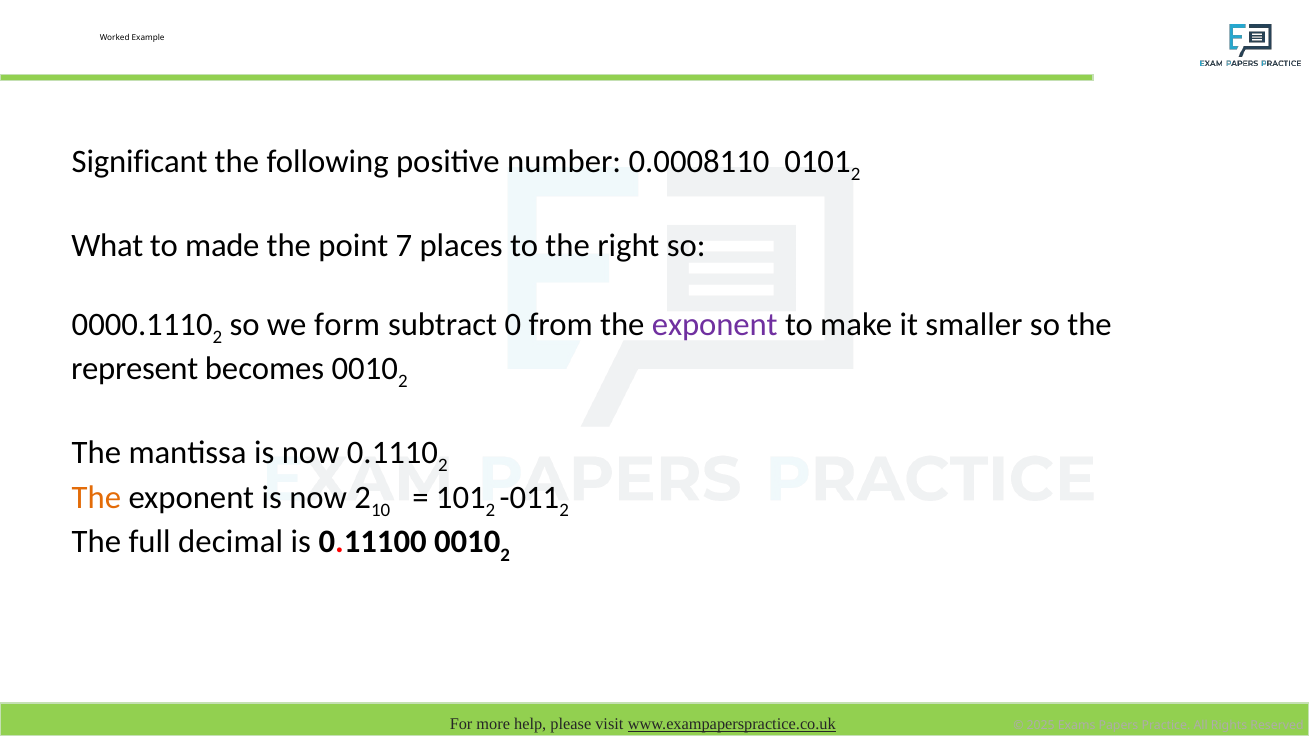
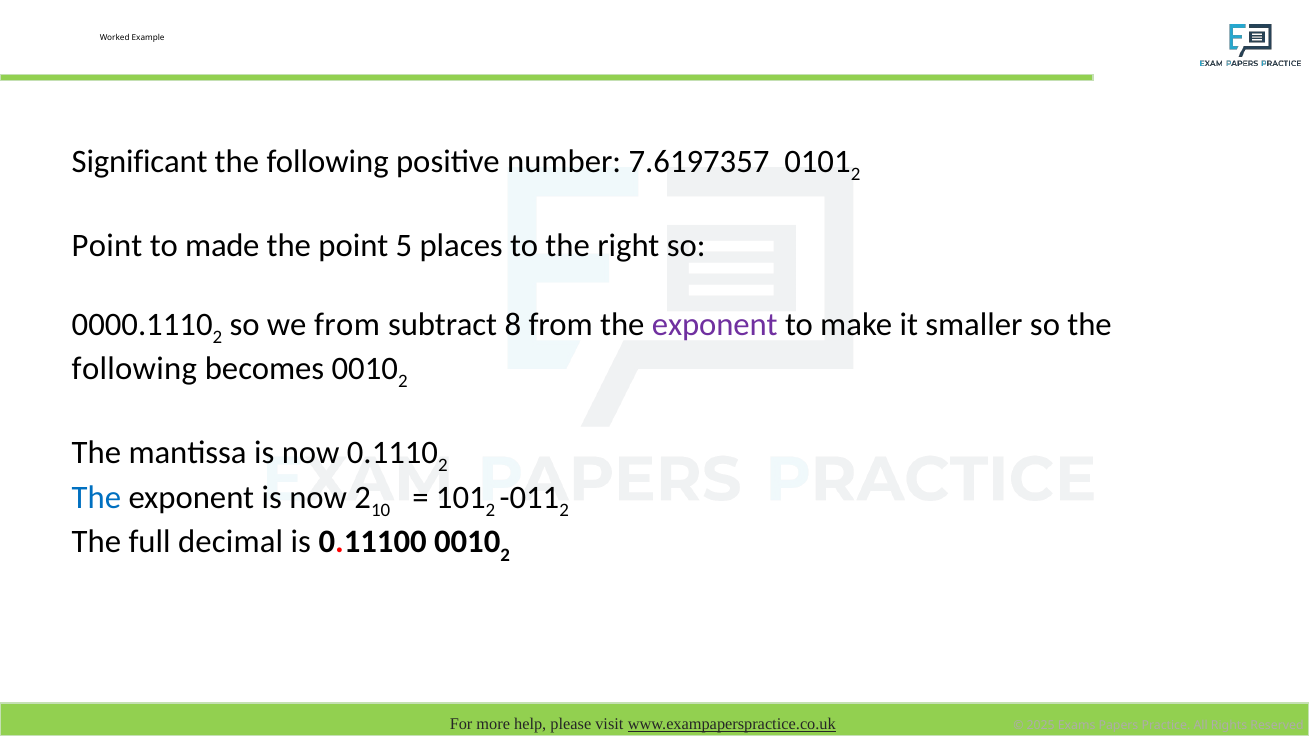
0.0008110: 0.0008110 -> 7.6197357 (699, 162)
What: What -> Point (107, 246)
7: 7 -> 5 (404, 246)
we form: form -> from (347, 324)
0: 0 -> 8 (513, 324)
represent: represent -> following (134, 369)
The colour: orange -> blue (96, 498)
